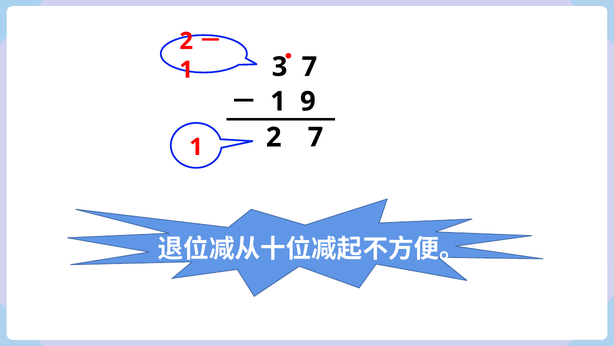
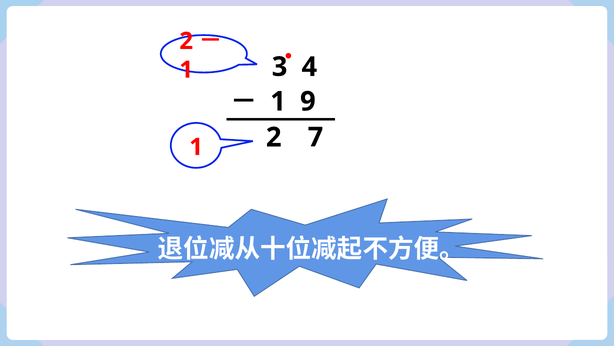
3 7: 7 -> 4 (309, 67)
